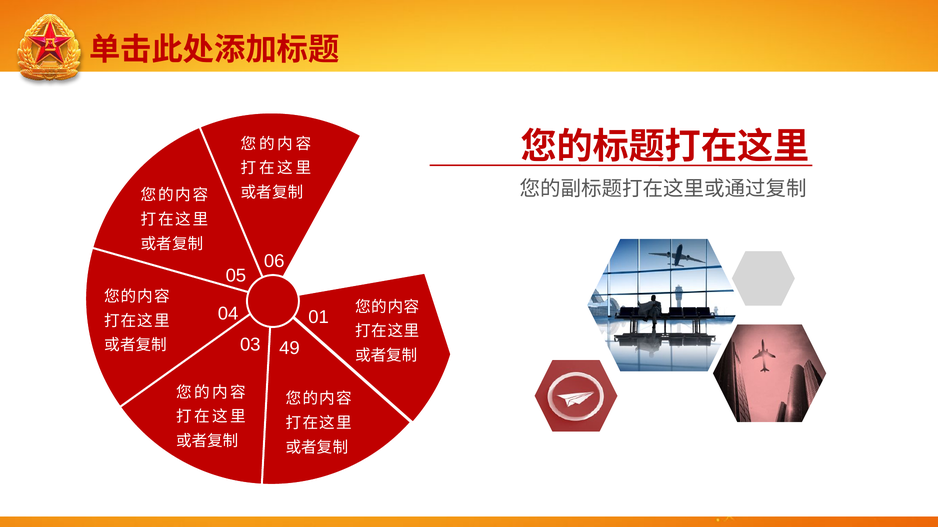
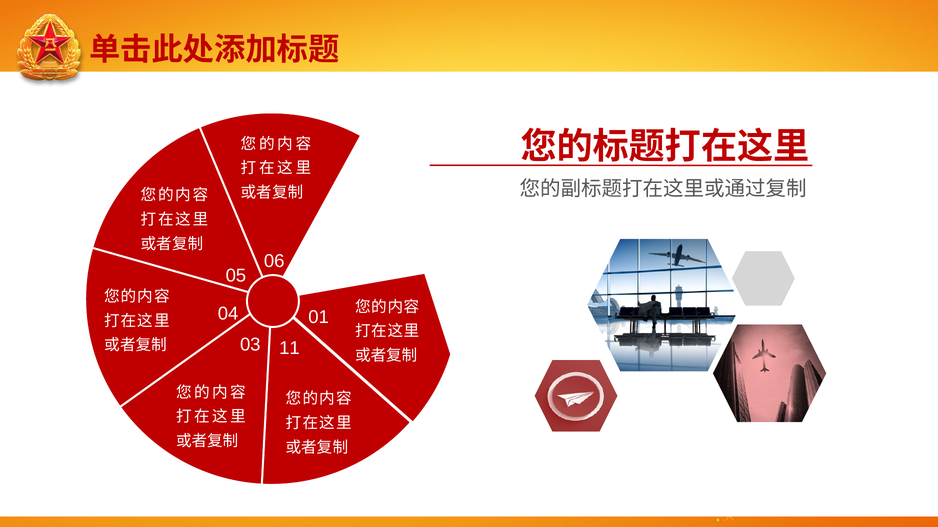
49: 49 -> 11 (289, 349)
